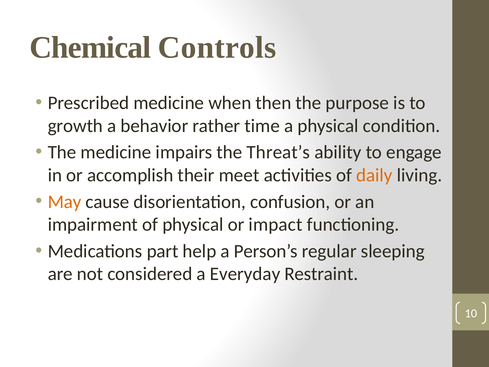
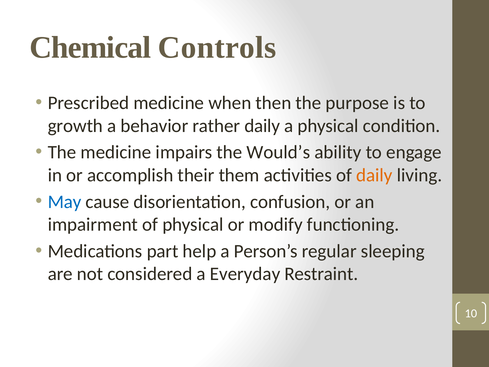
rather time: time -> daily (262, 126)
Threat’s: Threat’s -> Would’s (278, 152)
meet: meet -> them (239, 175)
May colour: orange -> blue (65, 202)
impact: impact -> modify (276, 224)
